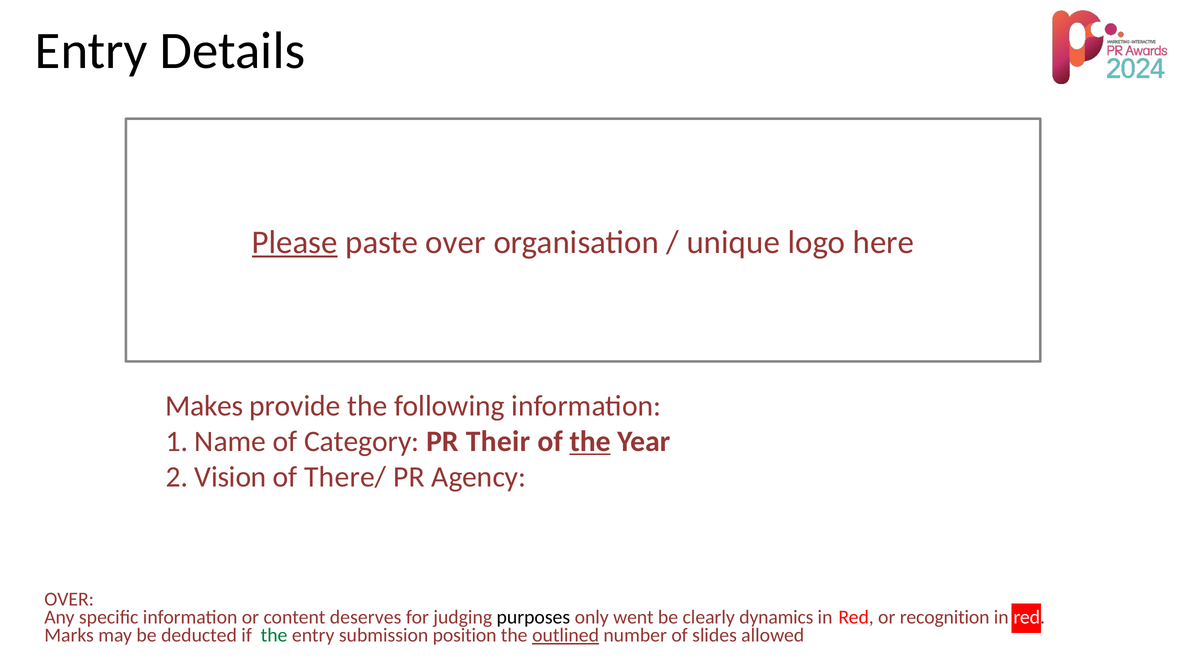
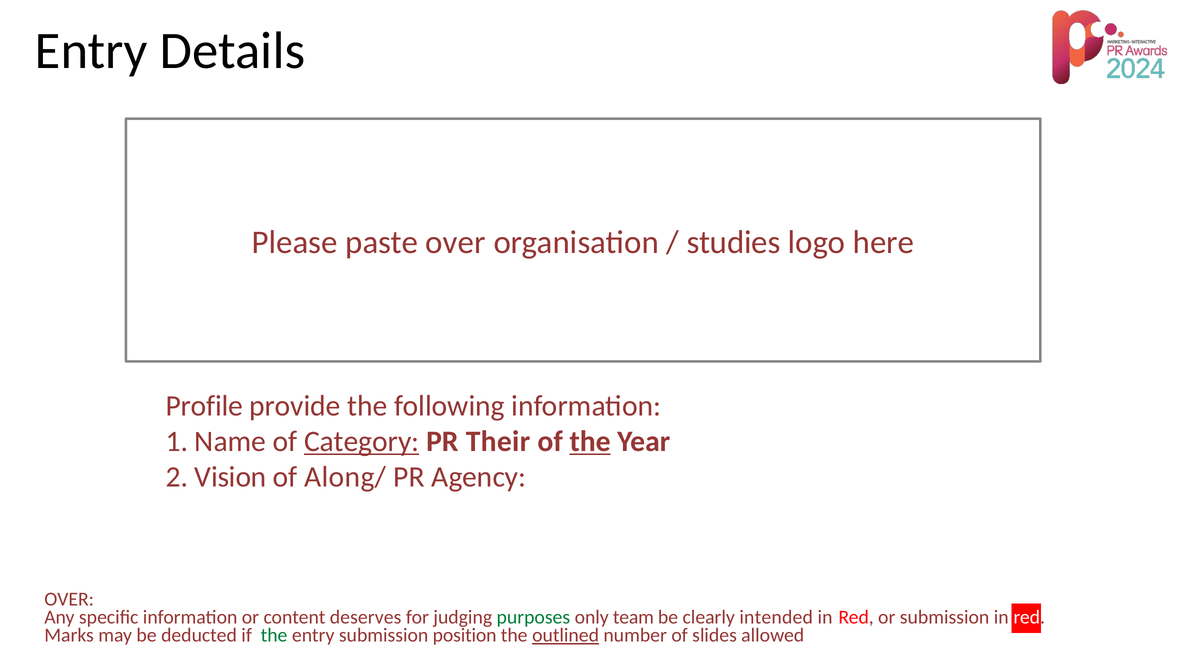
Please underline: present -> none (295, 242)
unique: unique -> studies (733, 242)
Makes: Makes -> Profile (204, 406)
Category underline: none -> present (362, 441)
There/: There/ -> Along/ (345, 477)
purposes colour: black -> green (533, 617)
went: went -> team (633, 617)
dynamics: dynamics -> intended (776, 617)
or recognition: recognition -> submission (945, 617)
